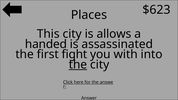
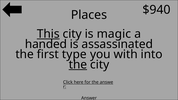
$623: $623 -> $940 (156, 10)
This underline: none -> present (48, 34)
allows: allows -> magic (114, 34)
fight: fight -> type (74, 54)
